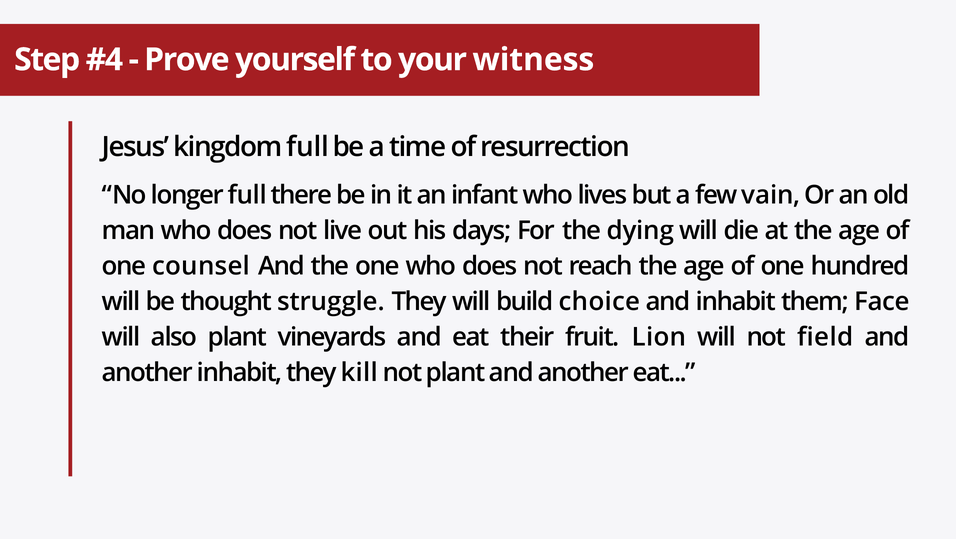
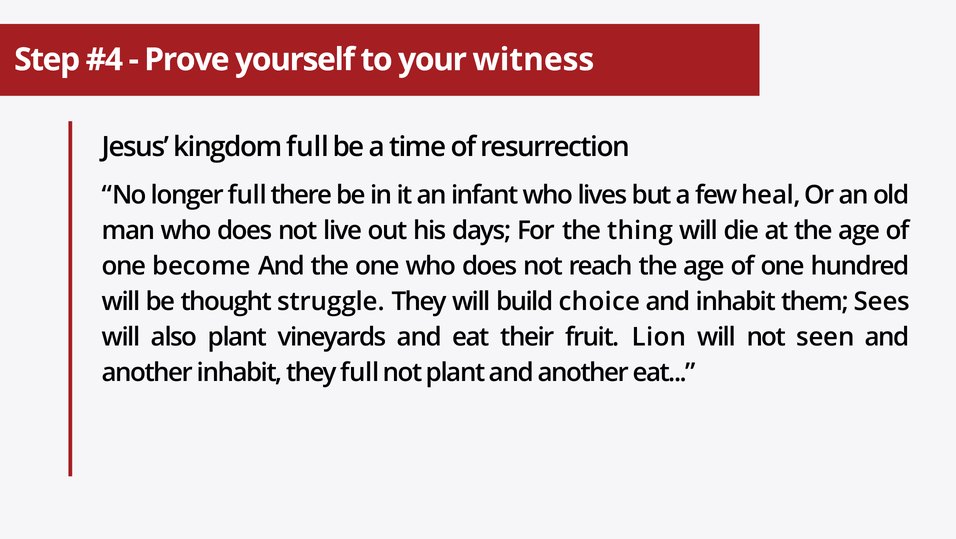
vain: vain -> heal (771, 195)
dying: dying -> thing (640, 231)
counsel: counsel -> become (201, 266)
Face: Face -> Sees (882, 302)
field: field -> seen (825, 337)
they kill: kill -> full (360, 373)
